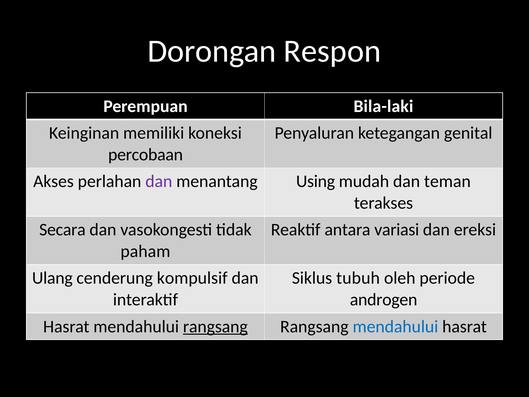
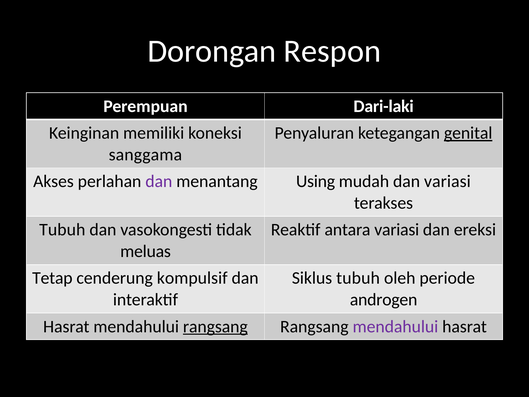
Bila-laki: Bila-laki -> Dari-laki (384, 106)
genital underline: none -> present (468, 133)
percobaan: percobaan -> sanggama (145, 154)
dan teman: teman -> variasi (447, 181)
Secara: Secara -> Tubuh (62, 230)
paham: paham -> meluas (146, 251)
Ulang: Ulang -> Tetap (52, 278)
mendahului colour: blue -> purple (395, 326)
